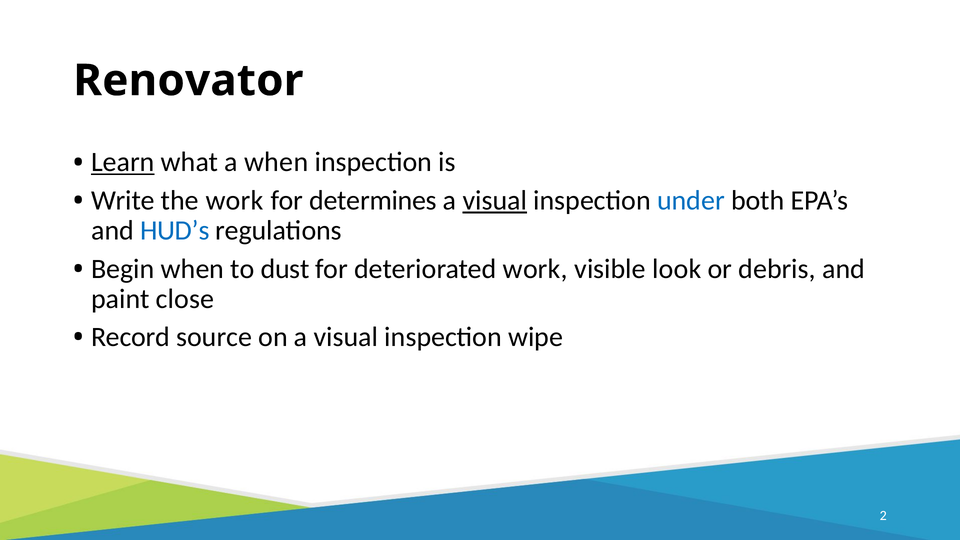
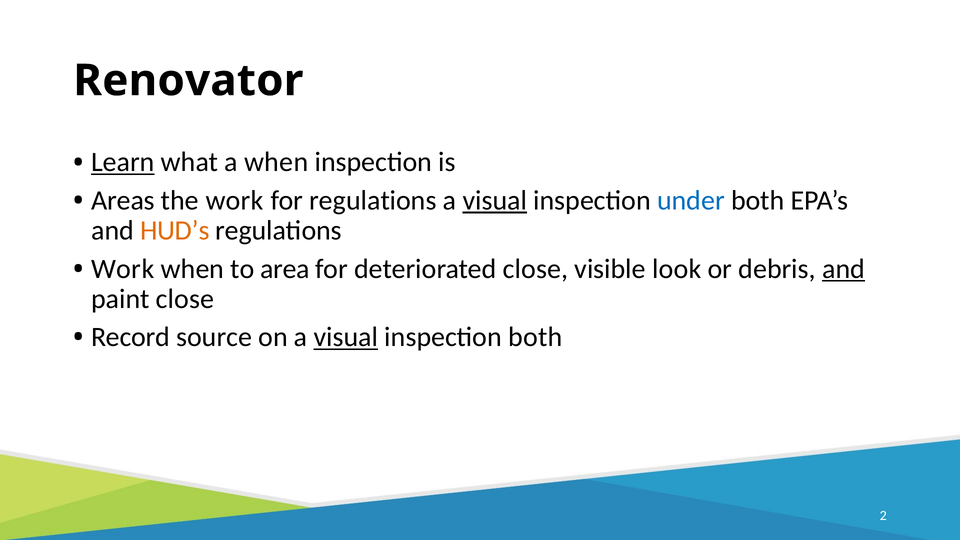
Write: Write -> Areas (123, 200)
for determines: determines -> regulations (373, 200)
HUD’s colour: blue -> orange (175, 231)
Begin: Begin -> Work (123, 269)
dust: dust -> area (285, 269)
deteriorated work: work -> close (535, 269)
and underline: none -> present (844, 269)
visual underline: none -> present (346, 337)
inspection wipe: wipe -> both (535, 337)
